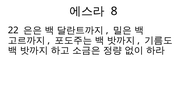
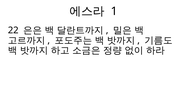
8: 8 -> 1 (114, 11)
